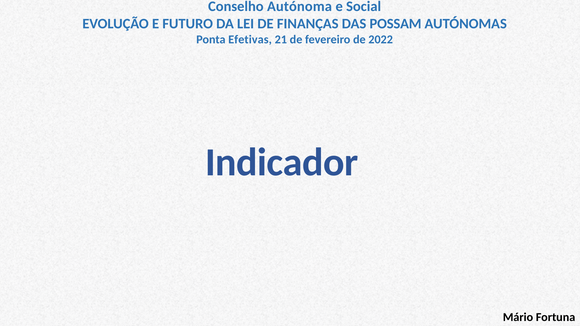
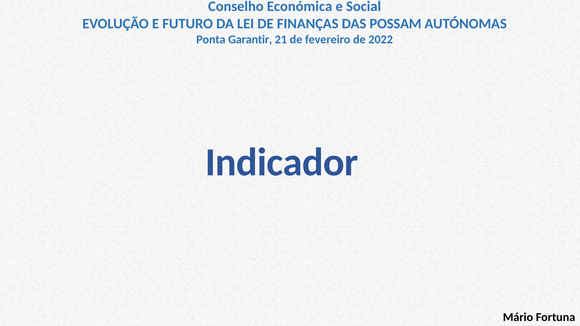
Autónoma: Autónoma -> Económica (300, 6)
Efetivas: Efetivas -> Garantir (250, 40)
